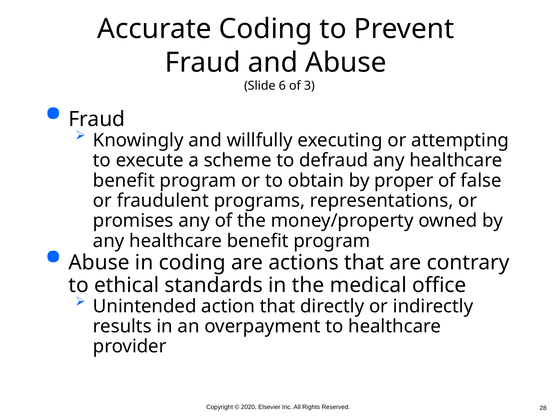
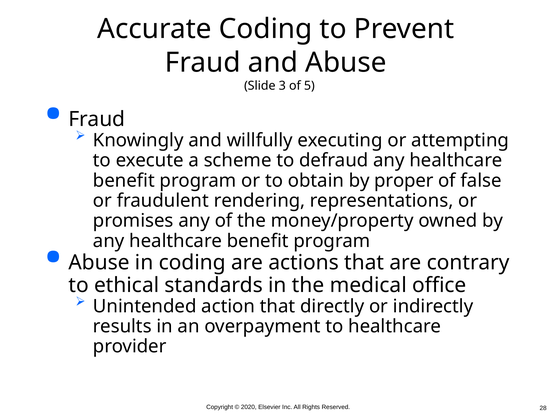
6: 6 -> 3 (282, 86)
3: 3 -> 5 (309, 86)
programs: programs -> rendering (259, 201)
